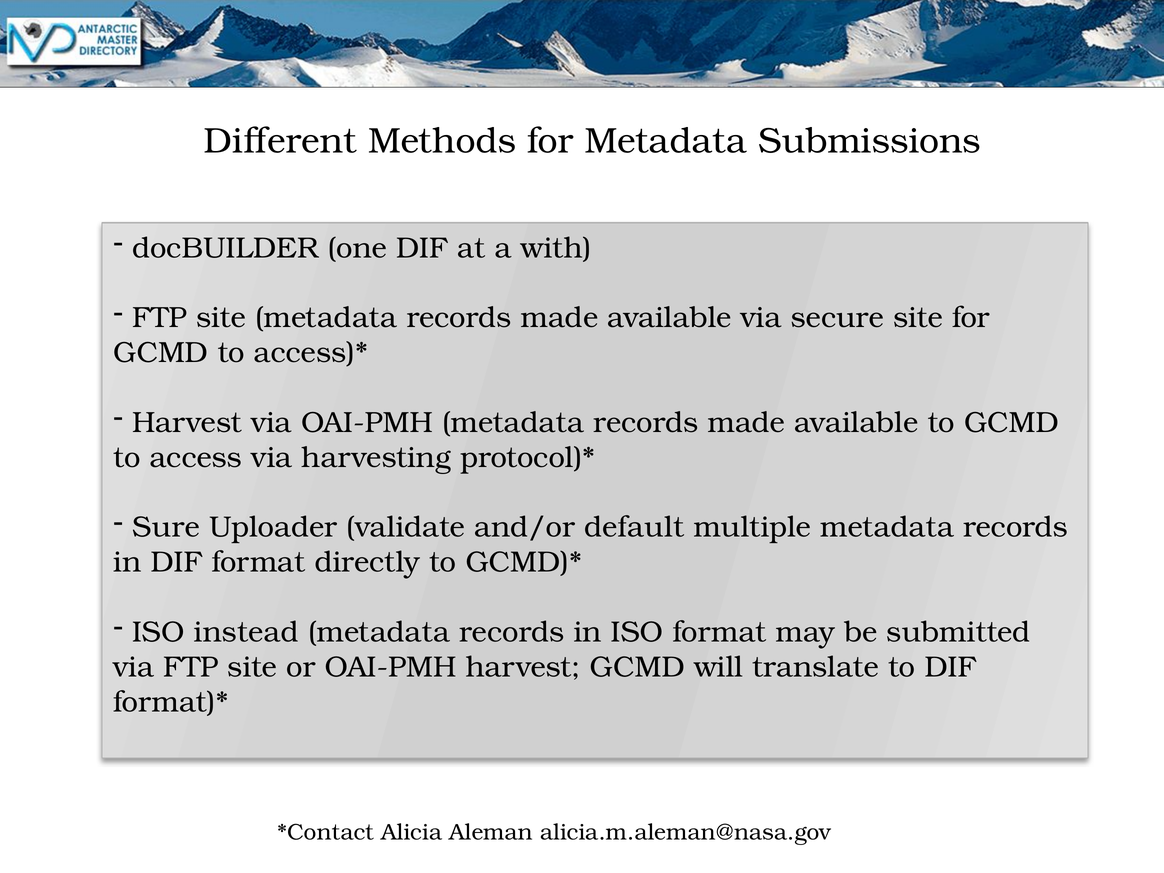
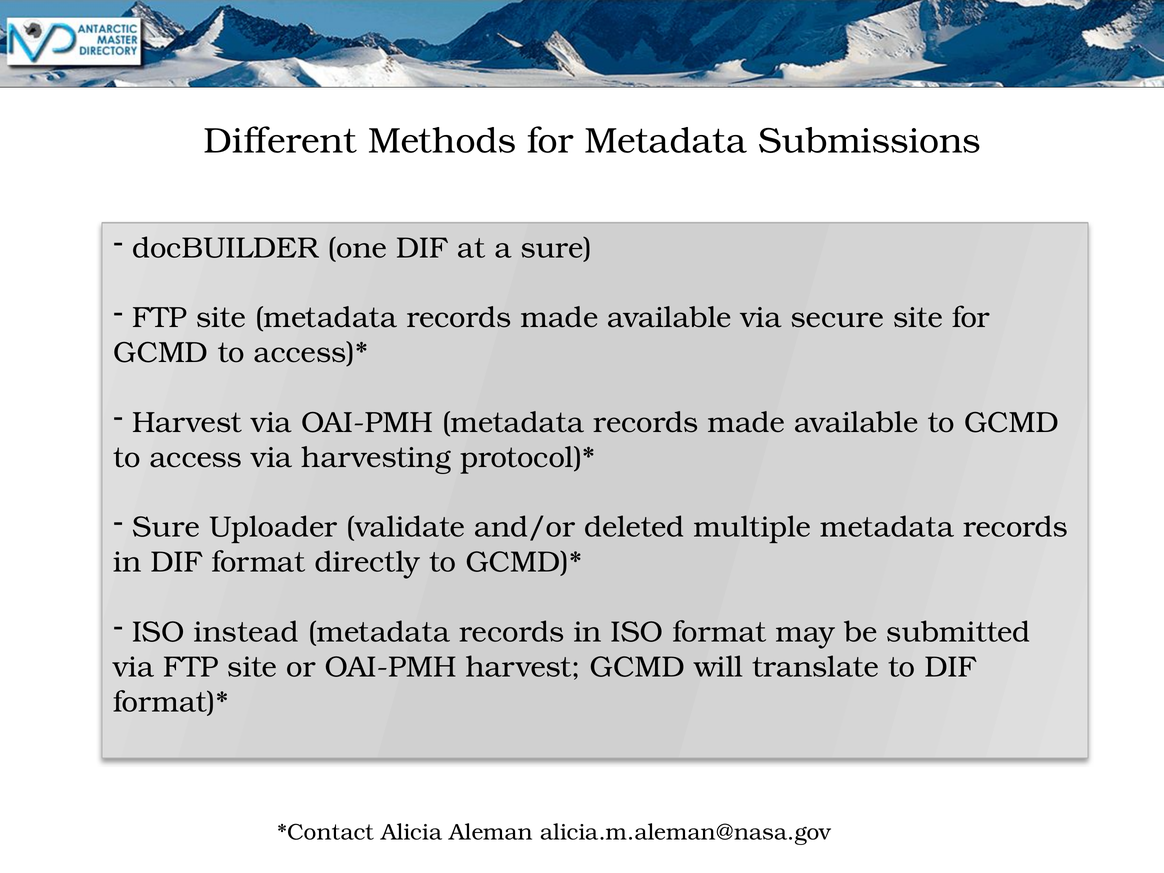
a with: with -> sure (556, 248)
default: default -> deleted (634, 527)
